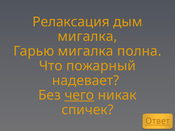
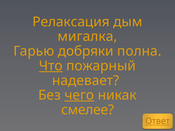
Гарью мигалка: мигалка -> добряки (86, 51)
Что underline: none -> present (51, 66)
спичек: спичек -> смелее (88, 110)
